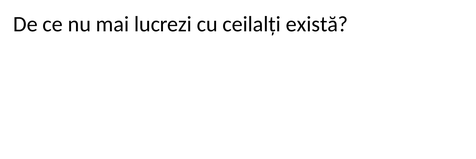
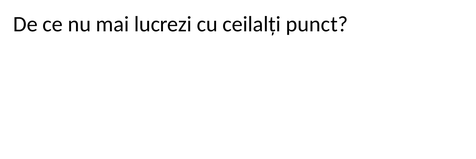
există: există -> punct (317, 24)
